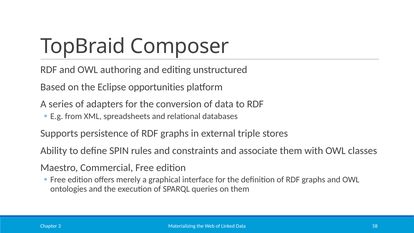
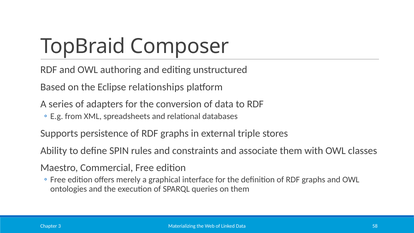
opportunities: opportunities -> relationships (156, 87)
